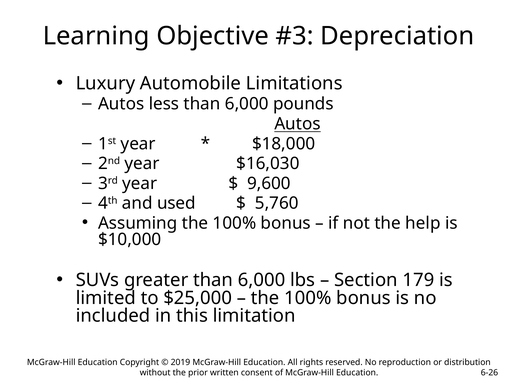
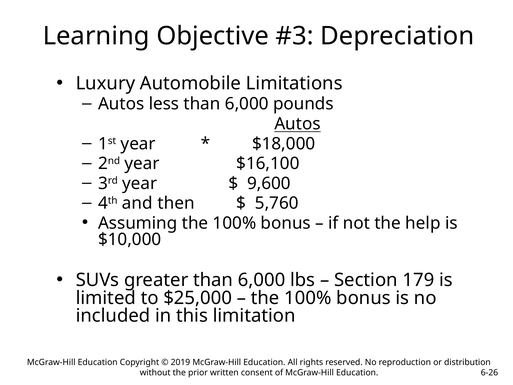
$16,030: $16,030 -> $16,100 (268, 163)
used: used -> then (176, 203)
